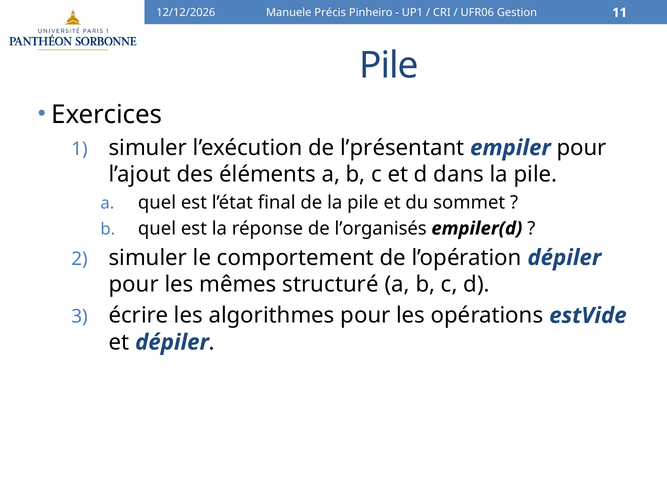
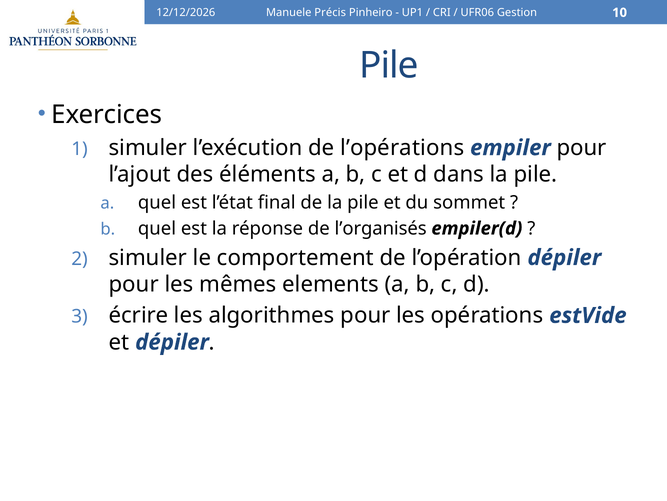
11: 11 -> 10 (620, 13)
l’présentant: l’présentant -> l’opérations (402, 148)
structuré: structuré -> elements (331, 284)
